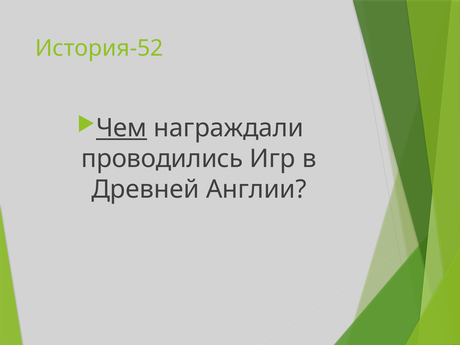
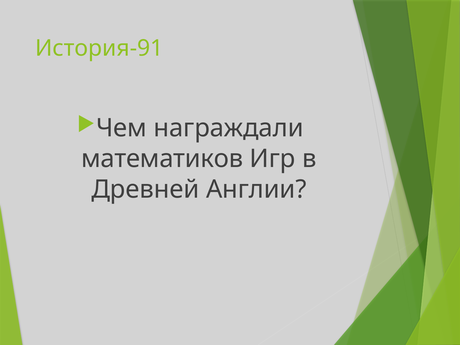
История-52: История-52 -> История-91 (99, 48)
Чем underline: present -> none (121, 128)
проводились: проводились -> математиков (162, 159)
